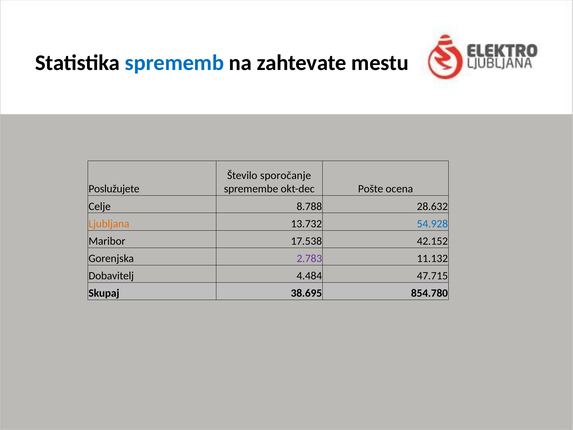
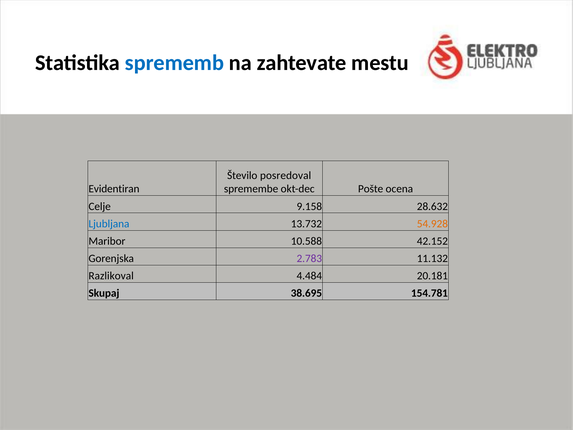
sporočanje: sporočanje -> posredoval (286, 175)
Poslužujete: Poslužujete -> Evidentiran (114, 189)
8.788: 8.788 -> 9.158 (309, 206)
Ljubljana colour: orange -> blue (109, 224)
54.928 colour: blue -> orange (432, 224)
17.538: 17.538 -> 10.588 (306, 241)
Dobavitelj: Dobavitelj -> Razlikoval (111, 276)
47.715: 47.715 -> 20.181 (432, 276)
854.780: 854.780 -> 154.781 (429, 293)
